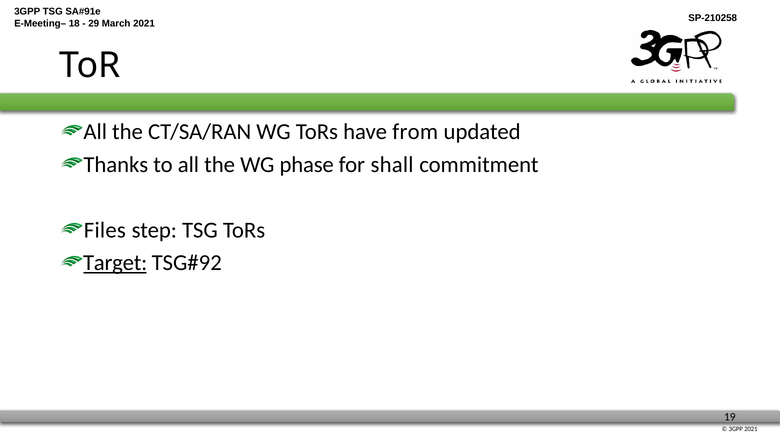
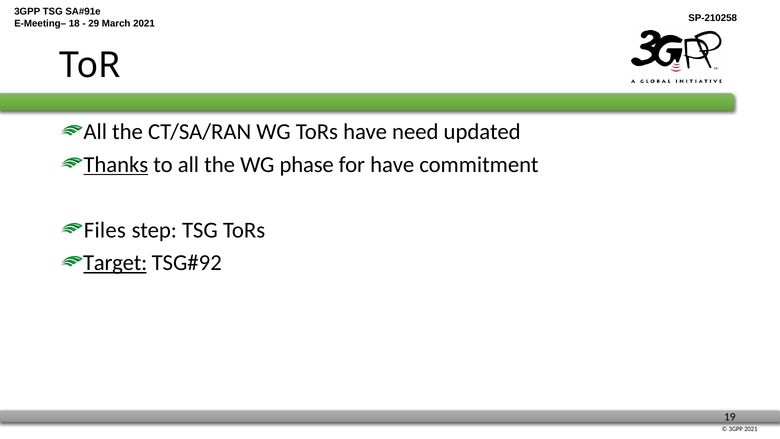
from: from -> need (415, 132)
Thanks underline: none -> present (116, 165)
for shall: shall -> have (392, 165)
